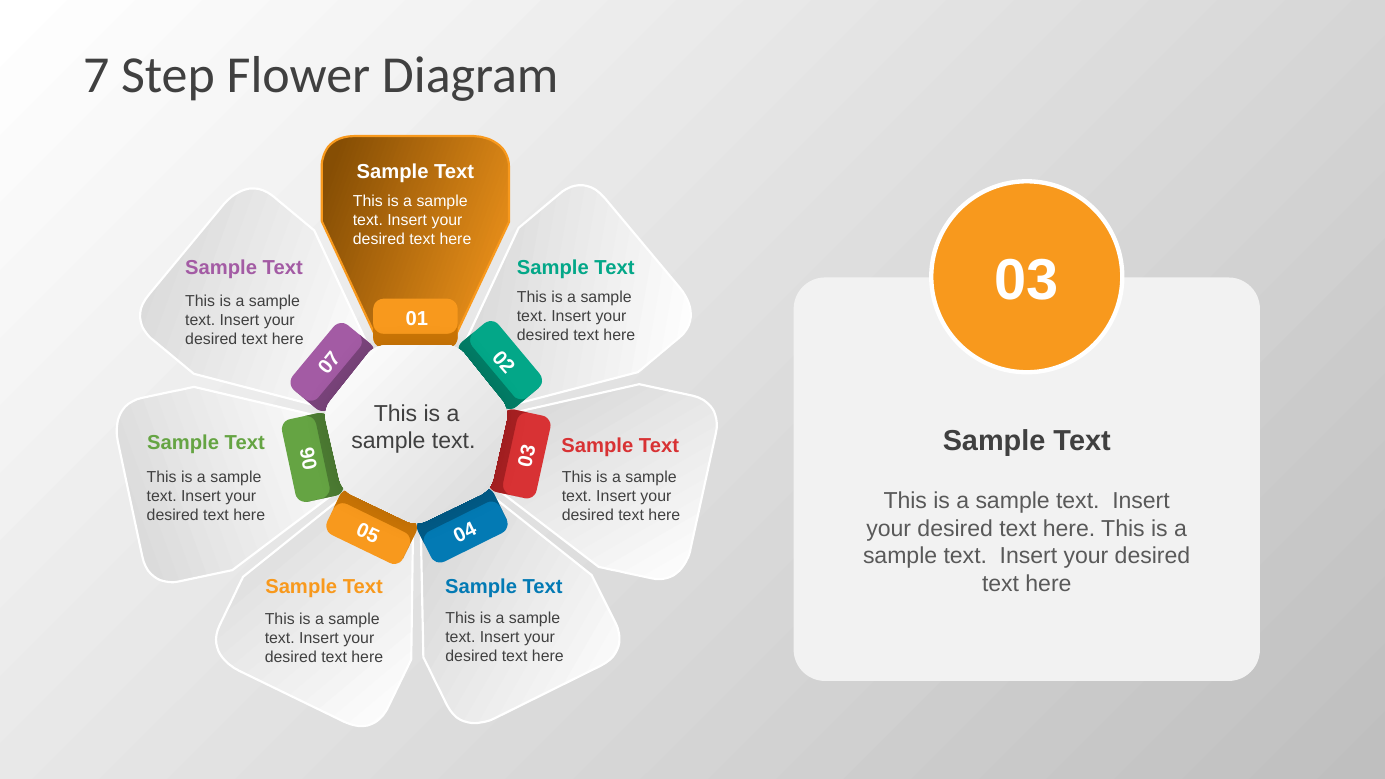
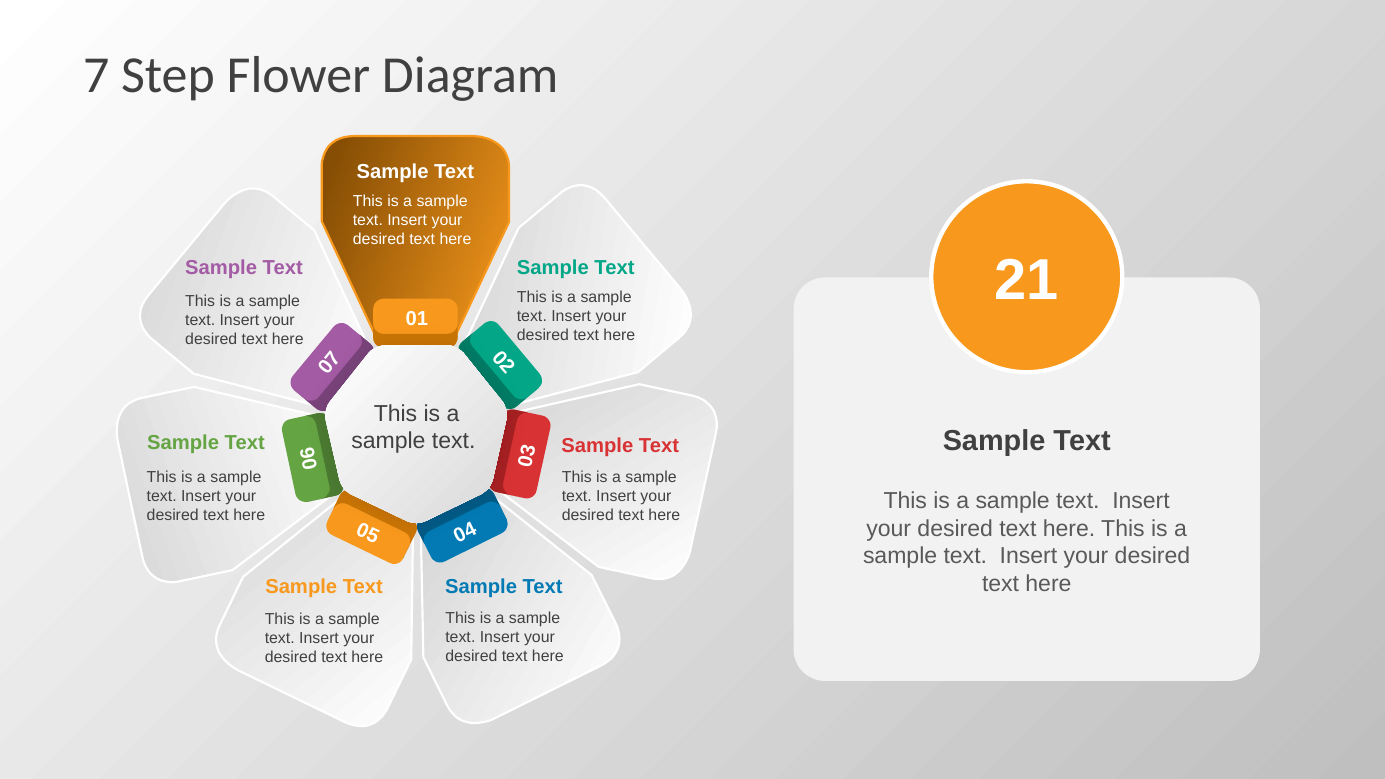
03: 03 -> 21 (1027, 281)
